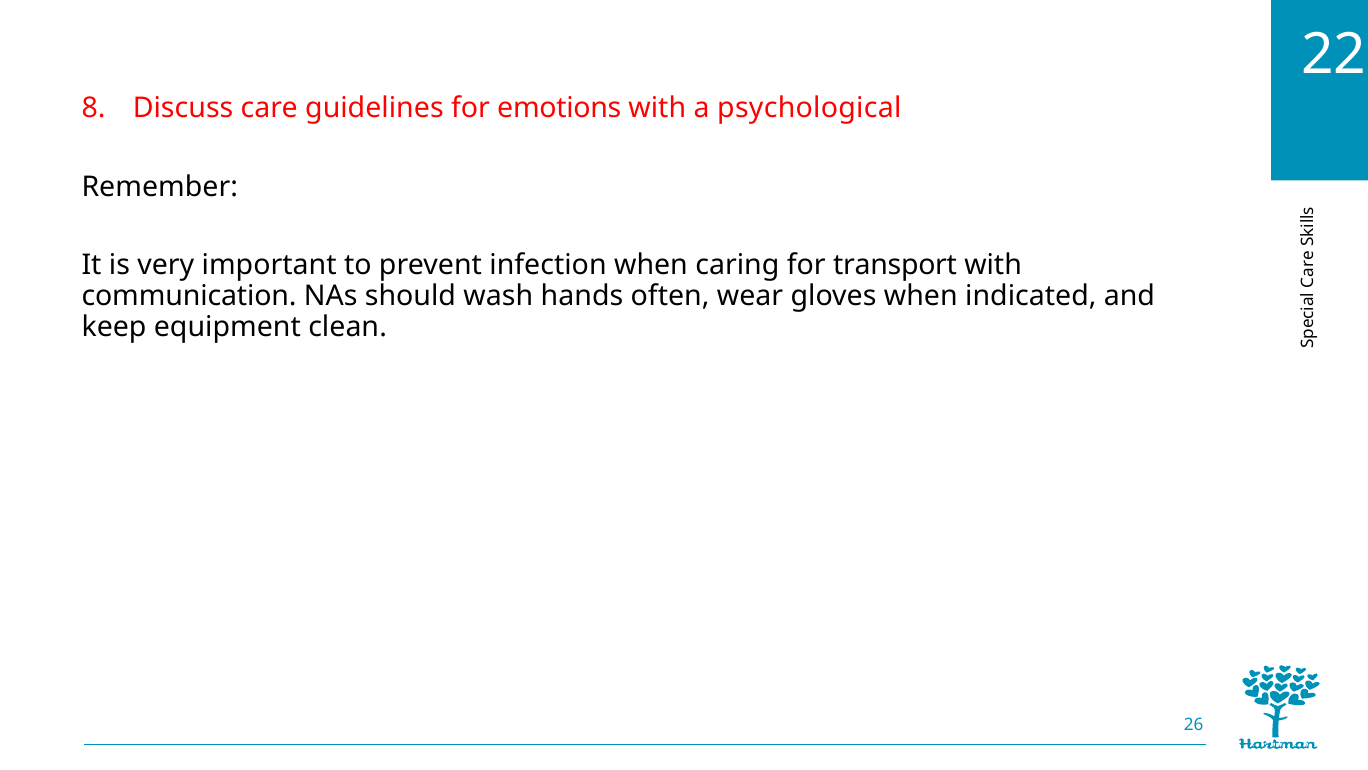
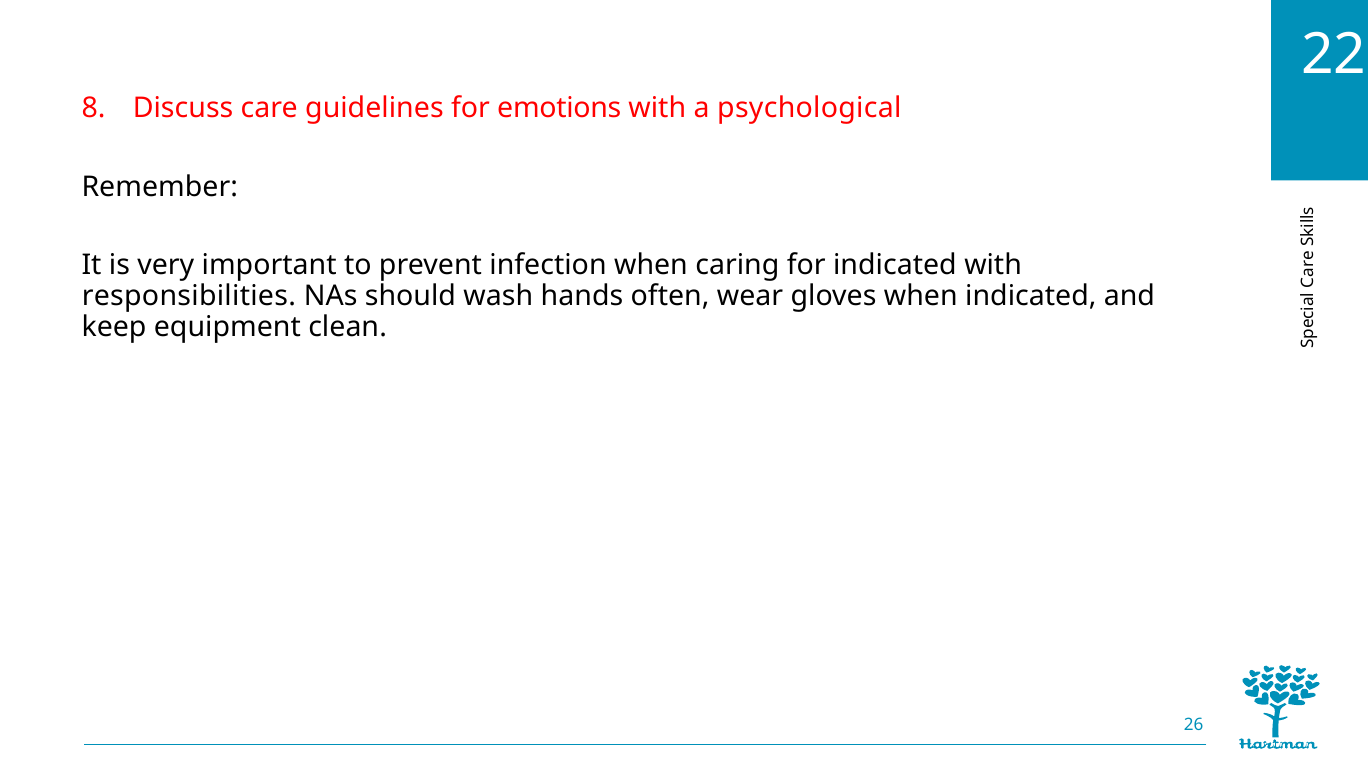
for transport: transport -> indicated (895, 265)
communication: communication -> responsibilities (189, 296)
